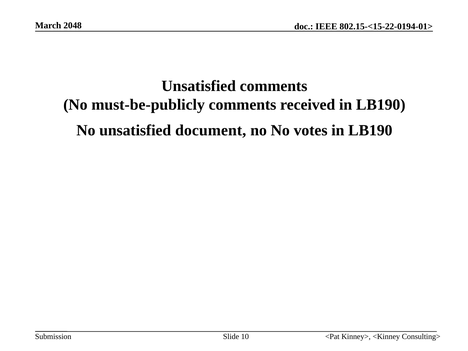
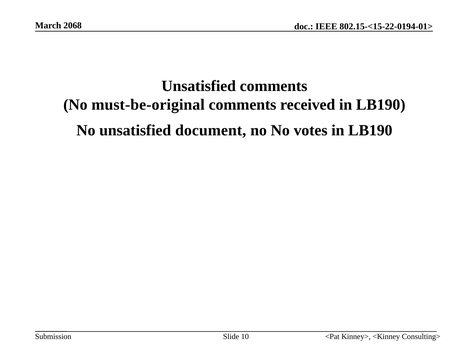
2048: 2048 -> 2068 (73, 26)
must-be-publicly: must-be-publicly -> must-be-original (148, 105)
